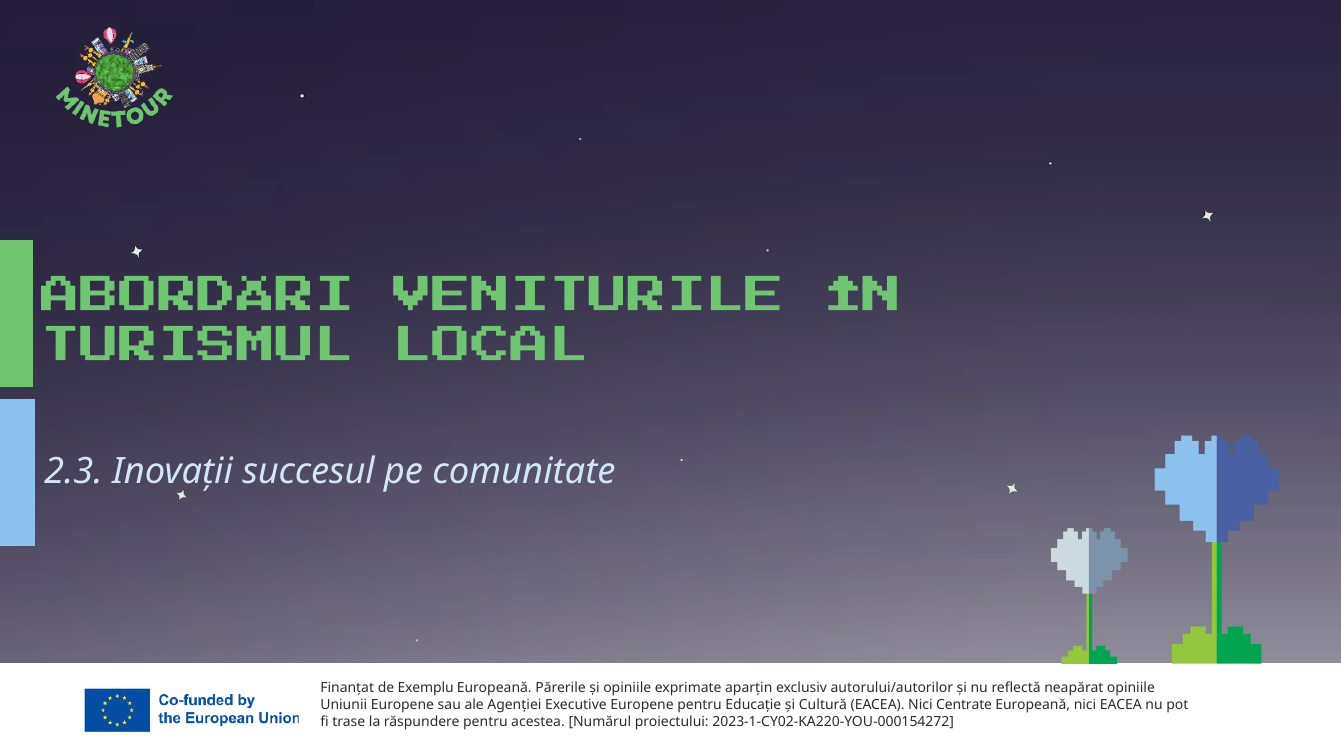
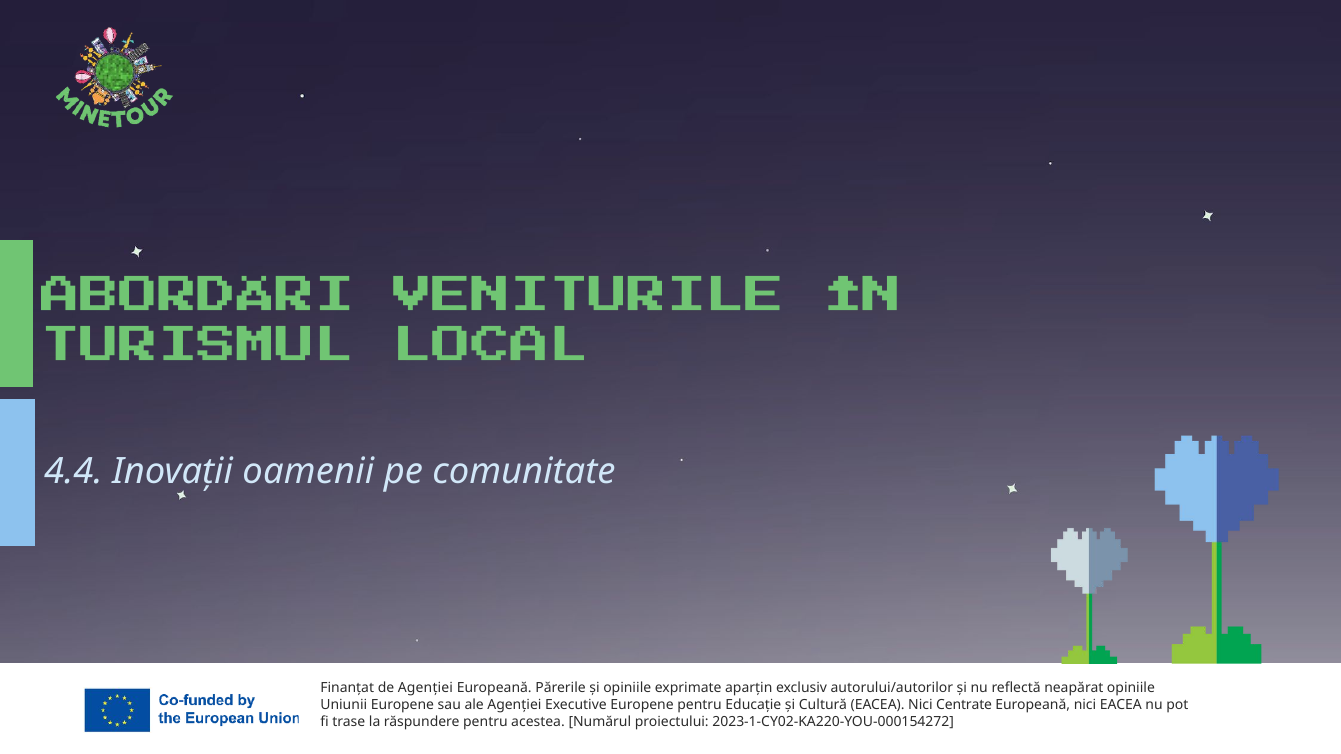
2.3: 2.3 -> 4.4 (73, 472)
succesul: succesul -> oamenii (308, 472)
de Exemplu: Exemplu -> Agenției (425, 689)
